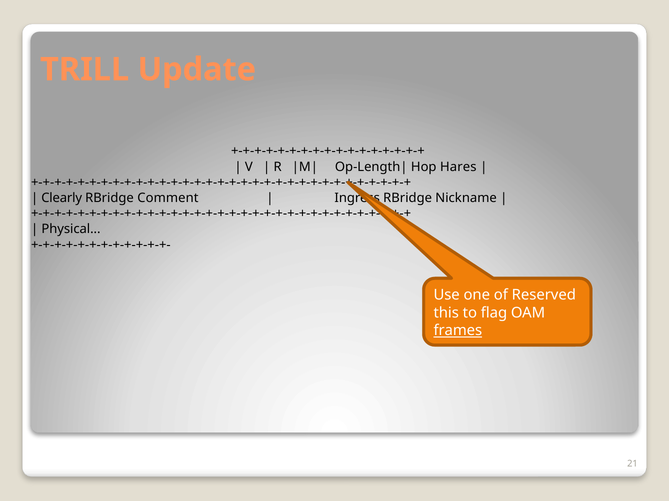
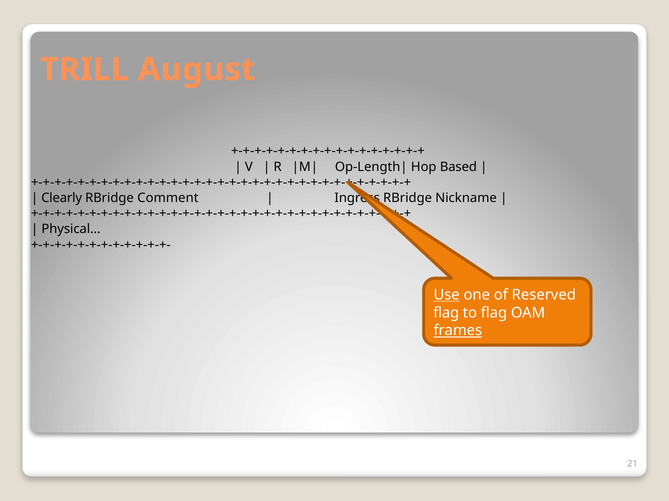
Update: Update -> August (197, 70)
Hares: Hares -> Based (458, 167)
Use underline: none -> present (447, 295)
this: this -> flag (446, 313)
